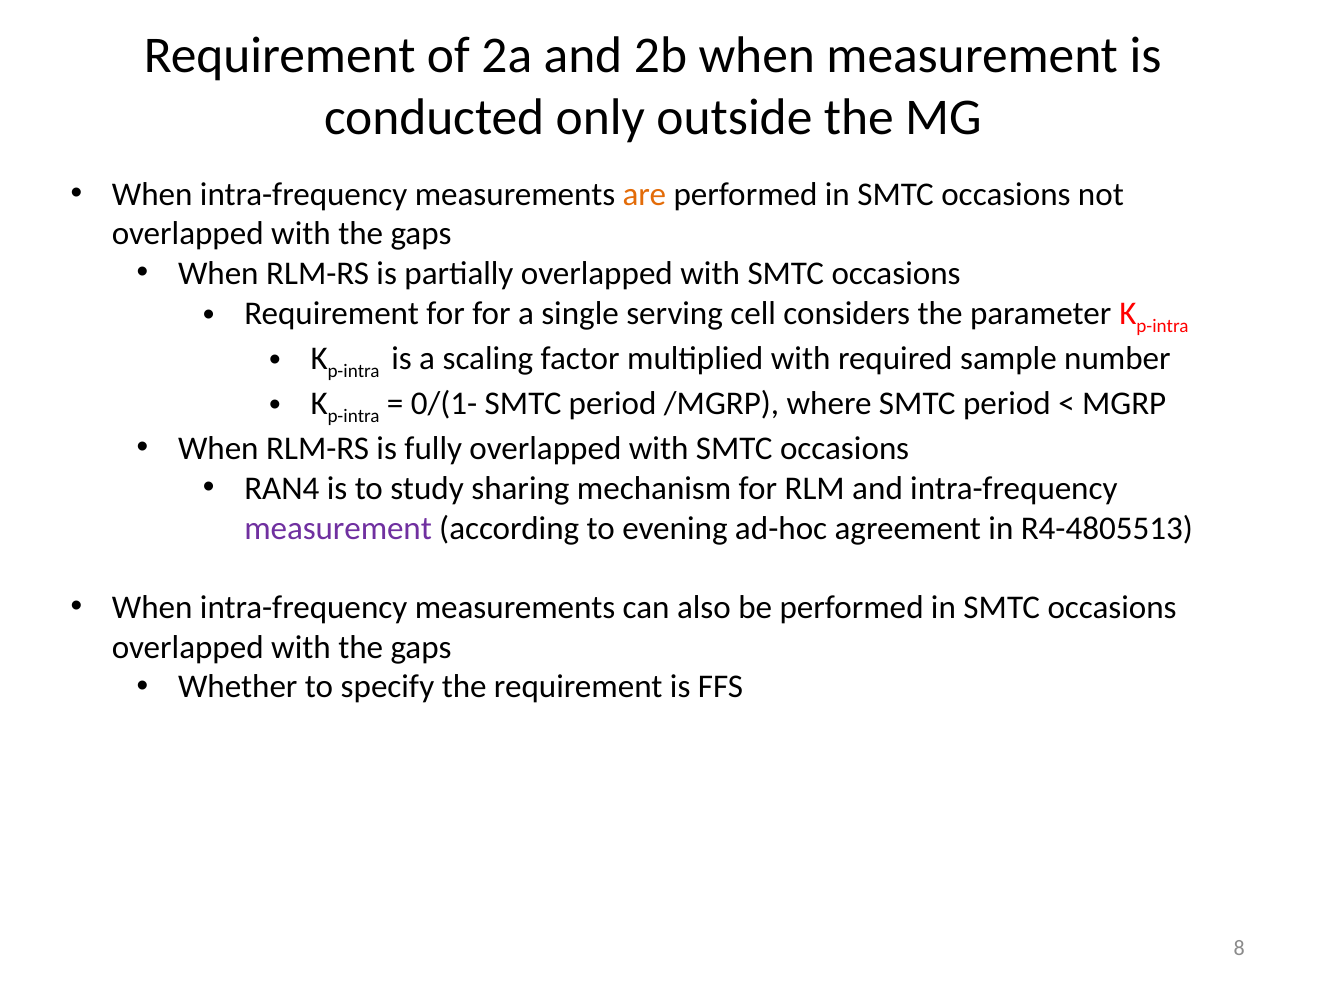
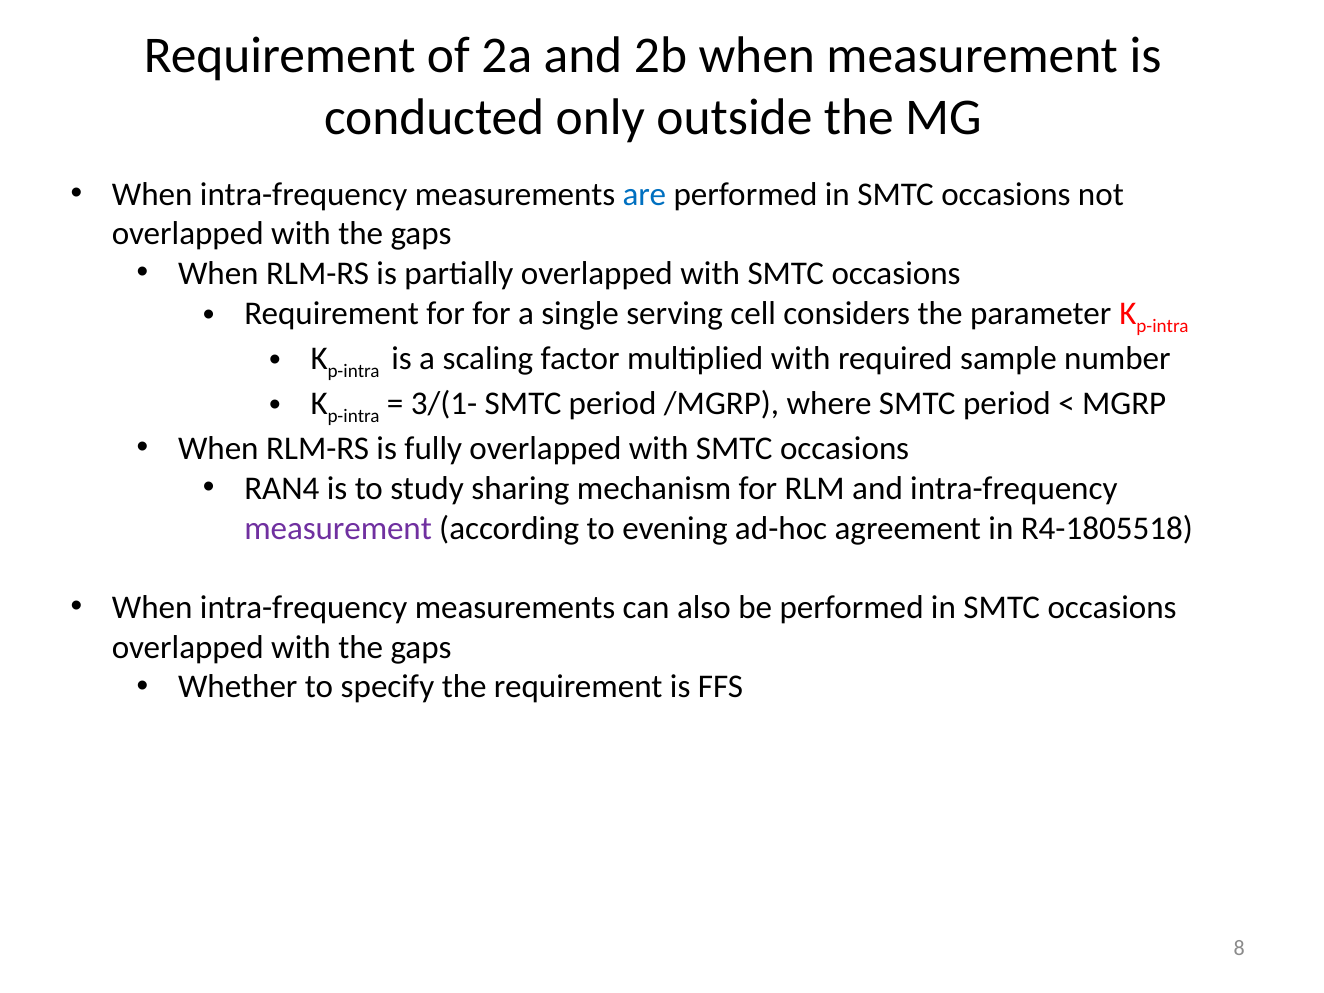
are colour: orange -> blue (644, 194)
0/(1-: 0/(1- -> 3/(1- (444, 404)
R4-4805513: R4-4805513 -> R4-1805518 (1107, 528)
